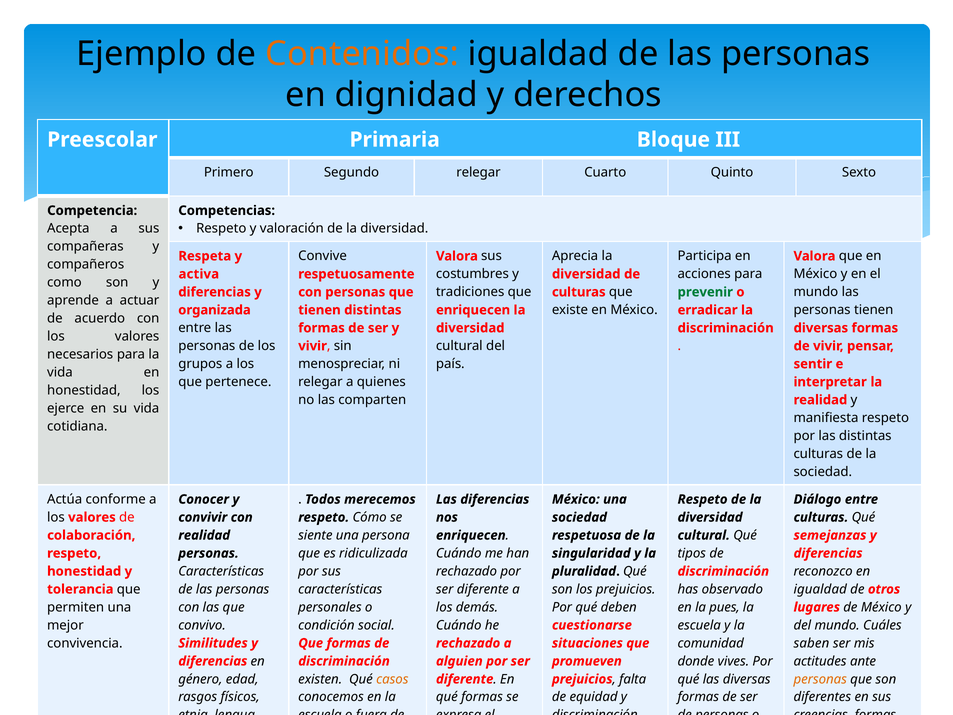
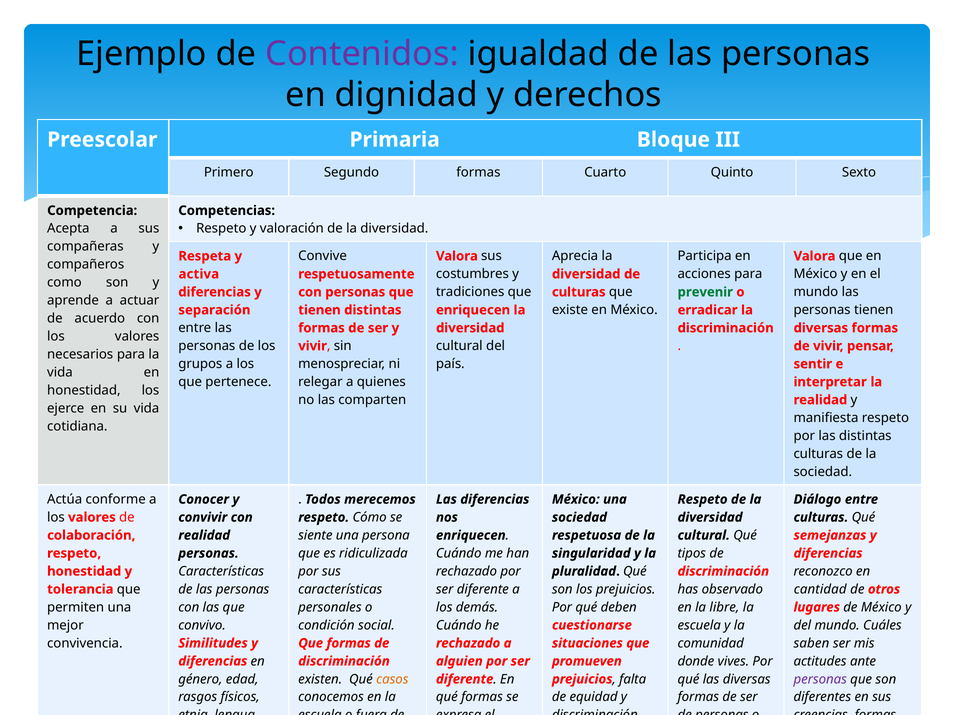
Contenidos colour: orange -> purple (362, 54)
Segundo relegar: relegar -> formas (478, 172)
organizada: organizada -> separación (214, 310)
igualdad: igualdad -> cantidad (820, 589)
pues: pues -> libre (724, 607)
personas colour: orange -> purple (820, 679)
